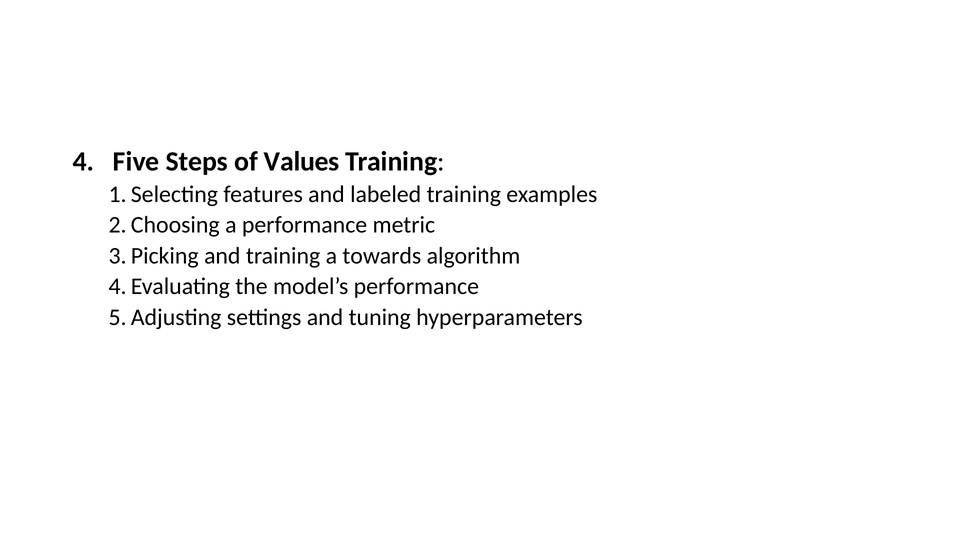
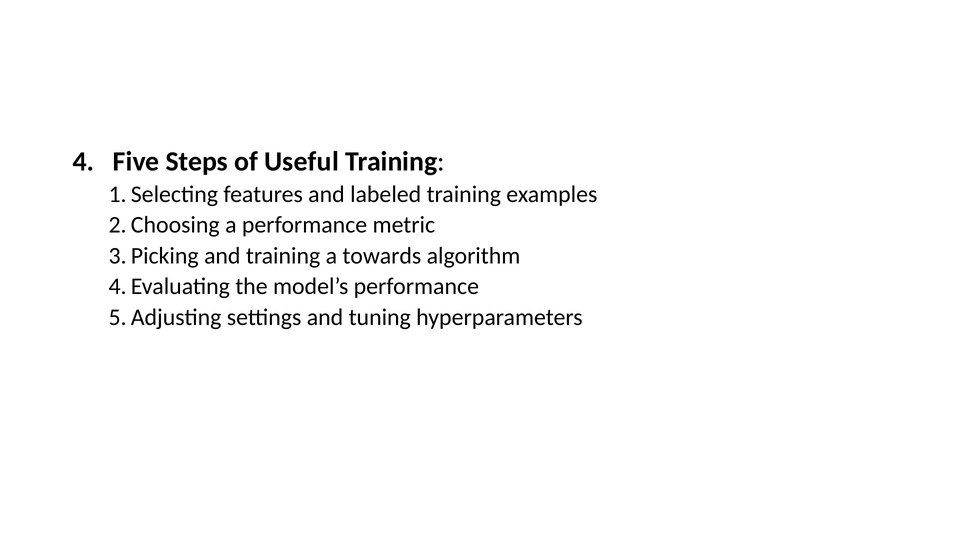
Values: Values -> Useful (302, 161)
